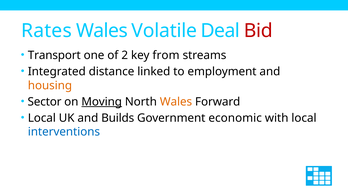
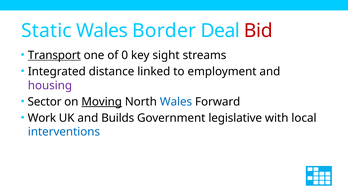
Rates: Rates -> Static (46, 31)
Volatile: Volatile -> Border (164, 31)
Transport underline: none -> present (54, 55)
2: 2 -> 0 (125, 55)
from: from -> sight (166, 55)
housing colour: orange -> purple (50, 85)
Wales colour: orange -> blue (176, 102)
Local: Local -> Work (42, 118)
economic: economic -> legislative (235, 118)
